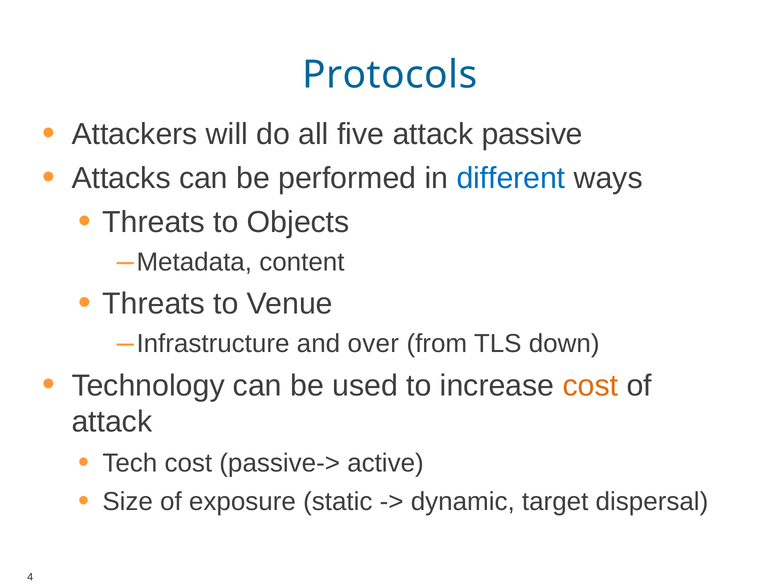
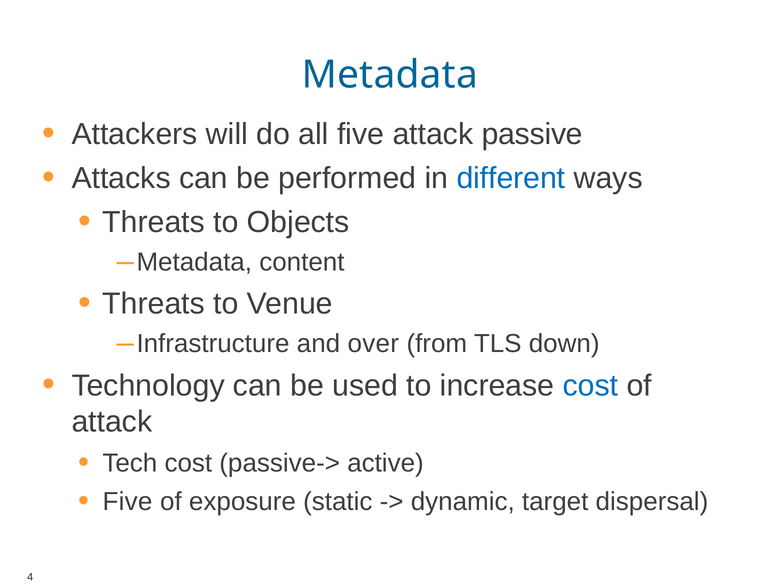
Protocols: Protocols -> Metadata (390, 75)
cost colour: orange -> blue (590, 386)
Size: Size -> Five (127, 502)
